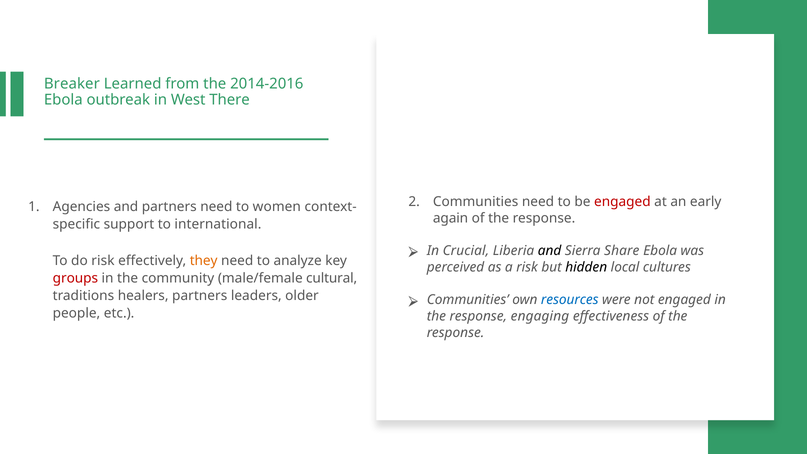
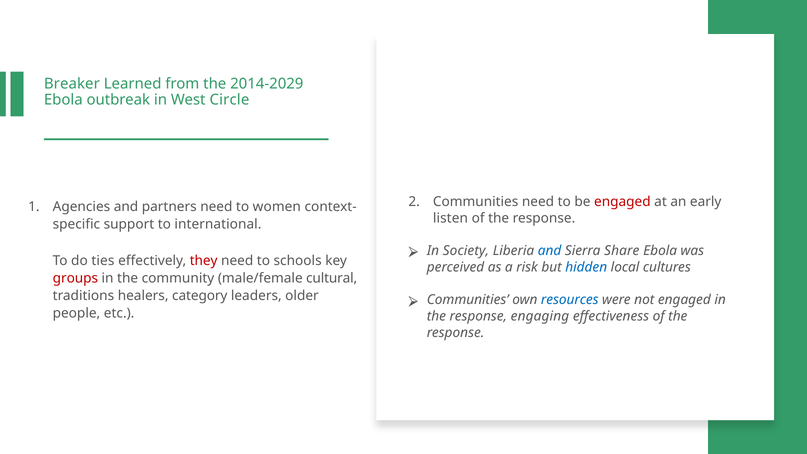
2014-2016: 2014-2016 -> 2014-2029 (267, 84)
There: There -> Circle (229, 100)
again: again -> listen (450, 218)
Crucial: Crucial -> Society (466, 250)
and colour: black -> blue (550, 250)
do risk: risk -> ties (103, 260)
they colour: orange -> red (204, 260)
analyze: analyze -> schools (298, 260)
hidden colour: black -> blue (586, 267)
healers partners: partners -> category (200, 295)
